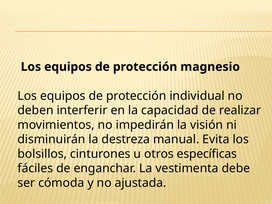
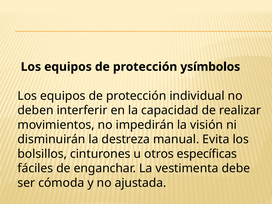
magnesio: magnesio -> ysímbolos (210, 67)
